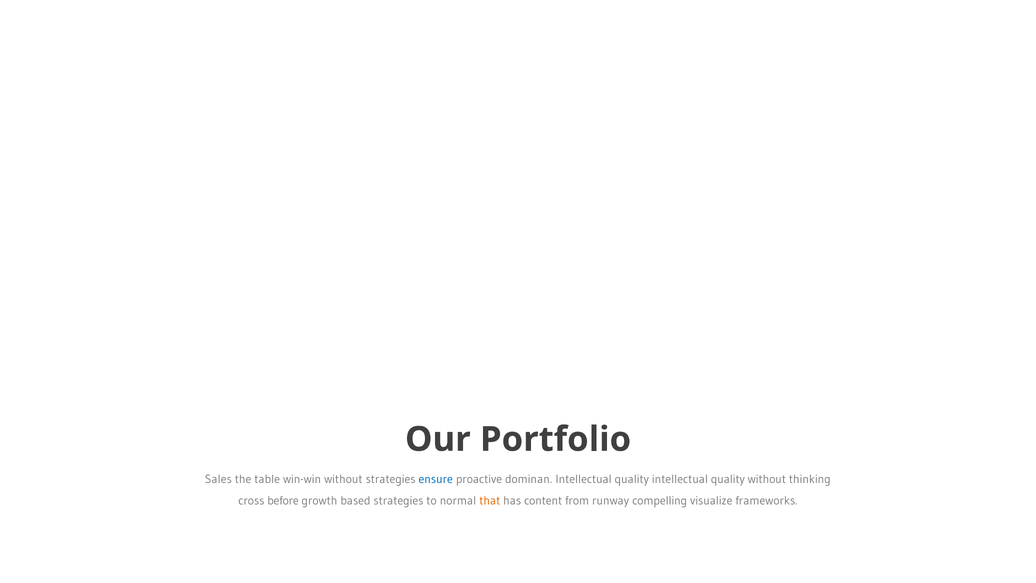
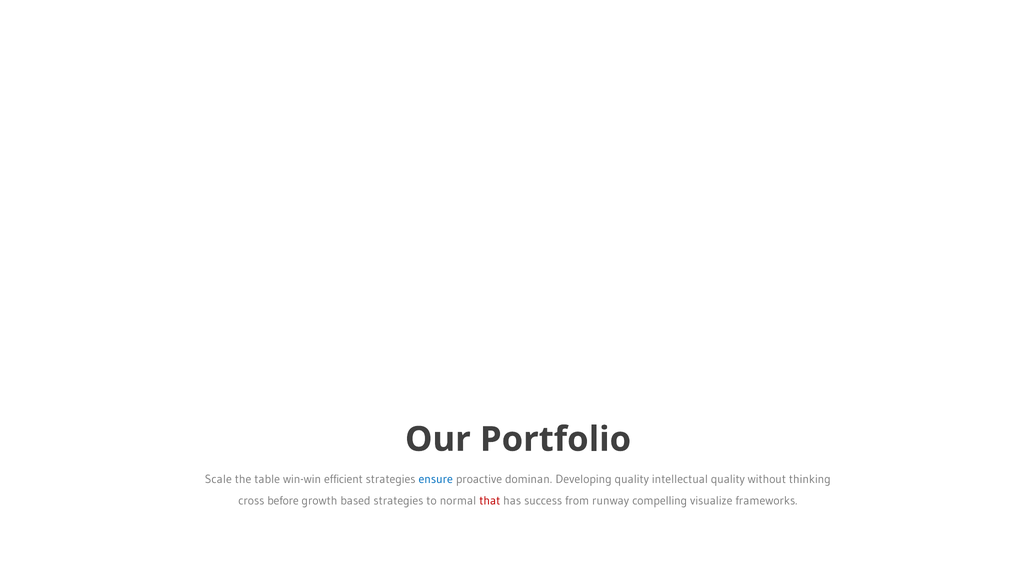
Sales: Sales -> Scale (218, 479)
win-win without: without -> efficient (343, 479)
dominan Intellectual: Intellectual -> Developing (584, 479)
that colour: orange -> red (490, 501)
content: content -> success (543, 501)
